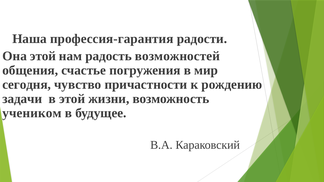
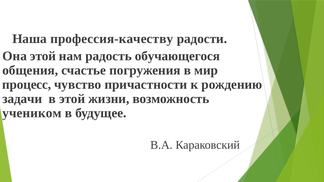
профессия-гарантия: профессия-гарантия -> профессия-качеству (112, 39)
возможностей: возможностей -> обучающегося (178, 56)
сегодня: сегодня -> процесс (27, 85)
